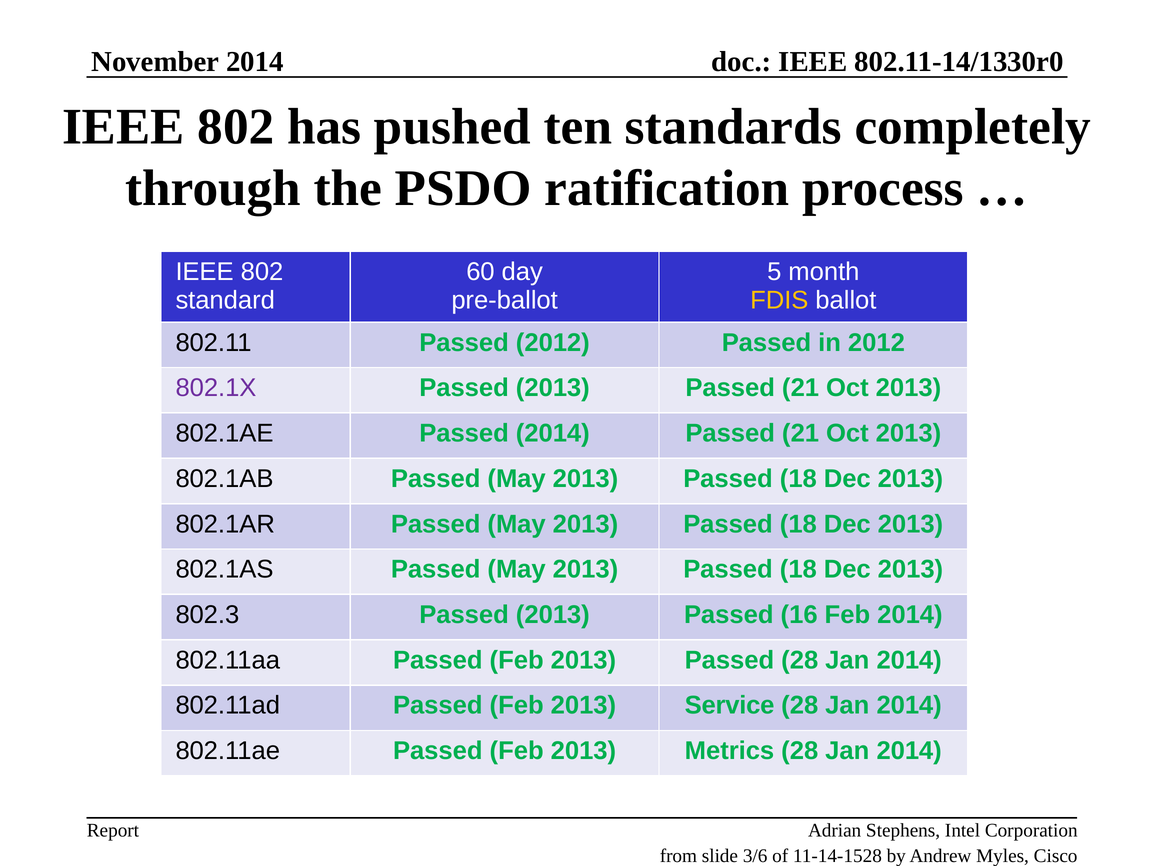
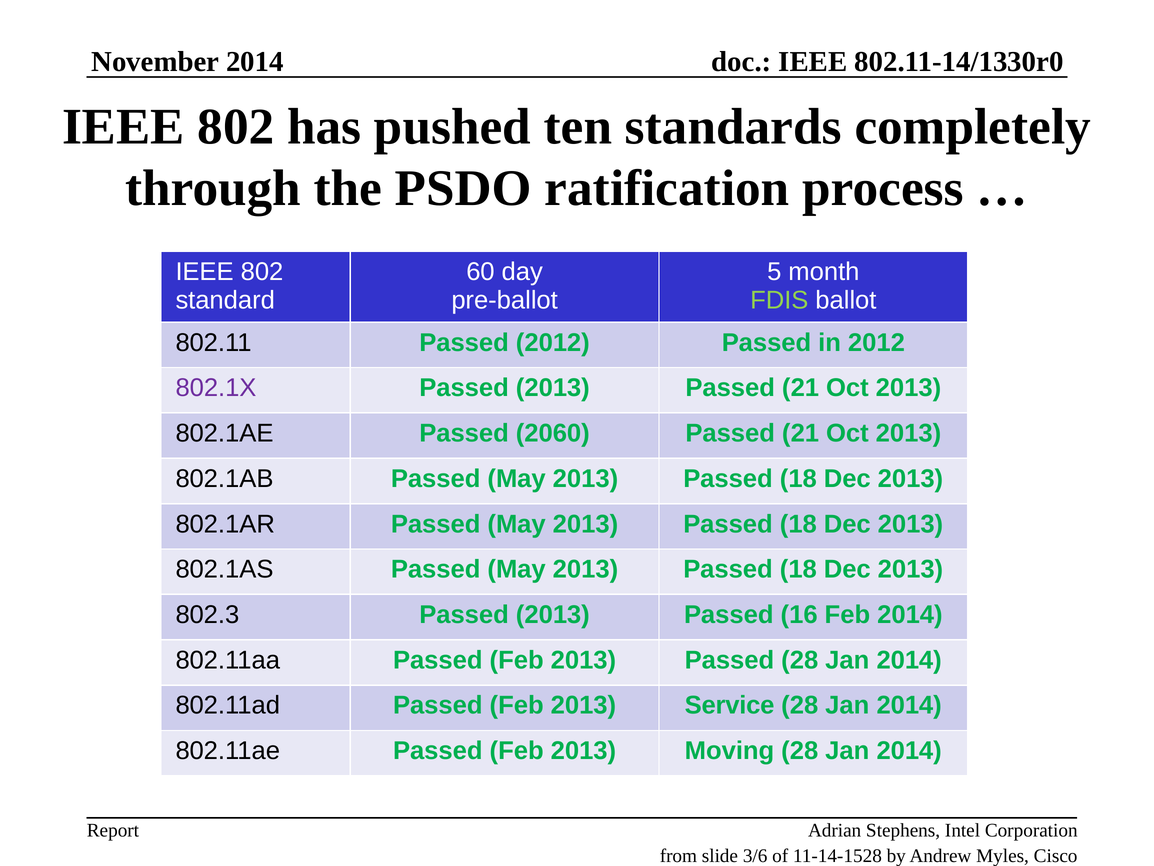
FDIS colour: yellow -> light green (779, 300)
Passed 2014: 2014 -> 2060 (553, 433)
Metrics: Metrics -> Moving (729, 750)
